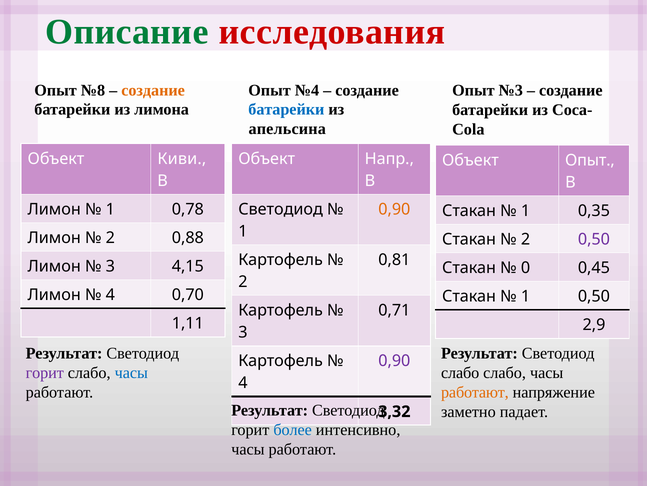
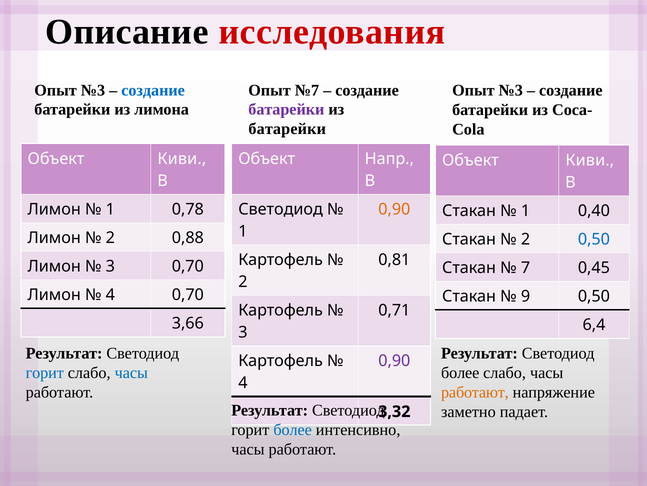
Описание colour: green -> black (127, 32)
№8: №8 -> №3 (93, 90)
создание colour: orange -> blue (153, 90)
№4: №4 -> №7 (307, 90)
батарейки colour: blue -> purple (286, 109)
апельсина: апельсина -> батарейки (287, 129)
Опыт: Опыт -> Киви (590, 160)
0,35: 0,35 -> 0,40 (594, 210)
0,50 colour: purple -> blue (594, 239)
3 4,15: 4,15 -> 0,70 (188, 266)
0: 0 -> 7 (526, 267)
1: 1 -> 9 (526, 296)
1,11: 1,11 -> 3,66 (188, 323)
2,9: 2,9 -> 6,4 (594, 325)
горит colour: purple -> blue (45, 372)
слабо: слабо -> более (460, 372)
